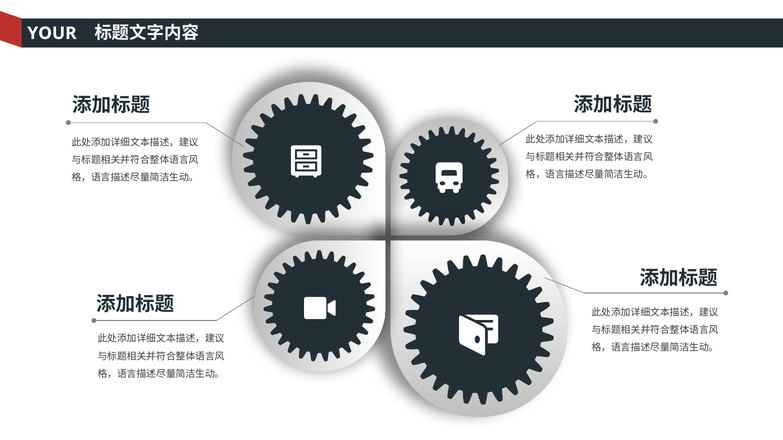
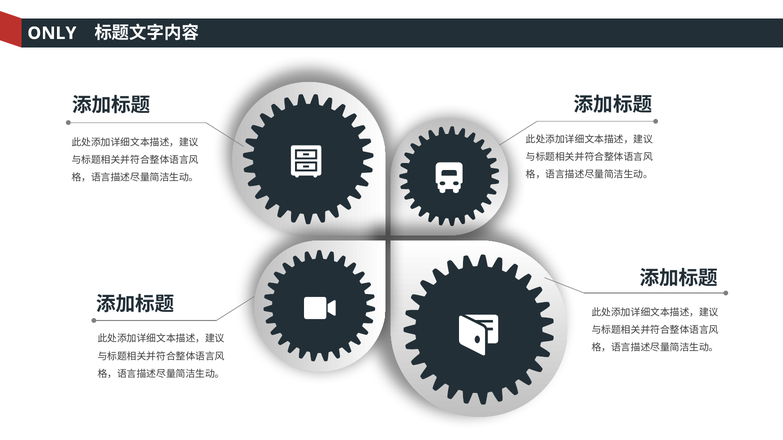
YOUR: YOUR -> ONLY (52, 33)
